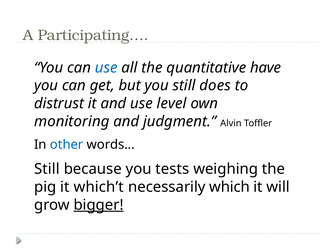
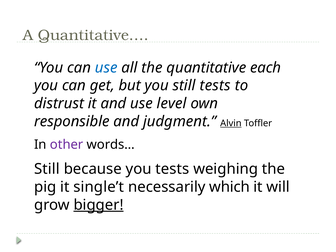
Participating…: Participating… -> Quantitative… (93, 35)
have: have -> each (266, 68)
still does: does -> tests (215, 86)
monitoring: monitoring -> responsible (72, 121)
Alvin underline: none -> present (231, 123)
other colour: blue -> purple (67, 145)
which’t: which’t -> single’t (99, 187)
